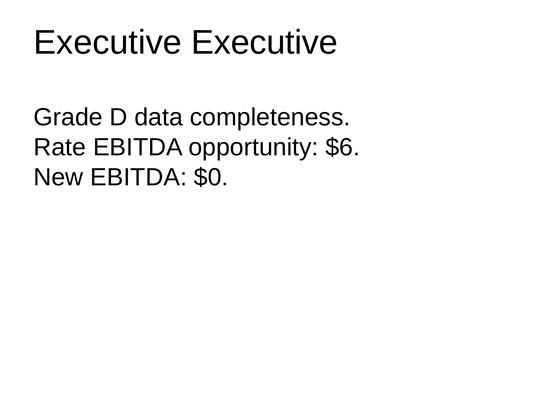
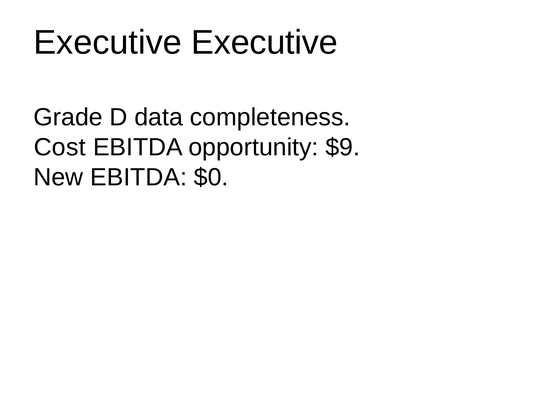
Rate: Rate -> Cost (60, 147)
$6: $6 -> $9 (343, 147)
